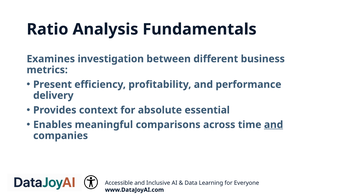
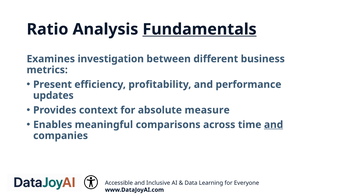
Fundamentals underline: none -> present (200, 29)
delivery: delivery -> updates (53, 96)
essential: essential -> measure (207, 110)
